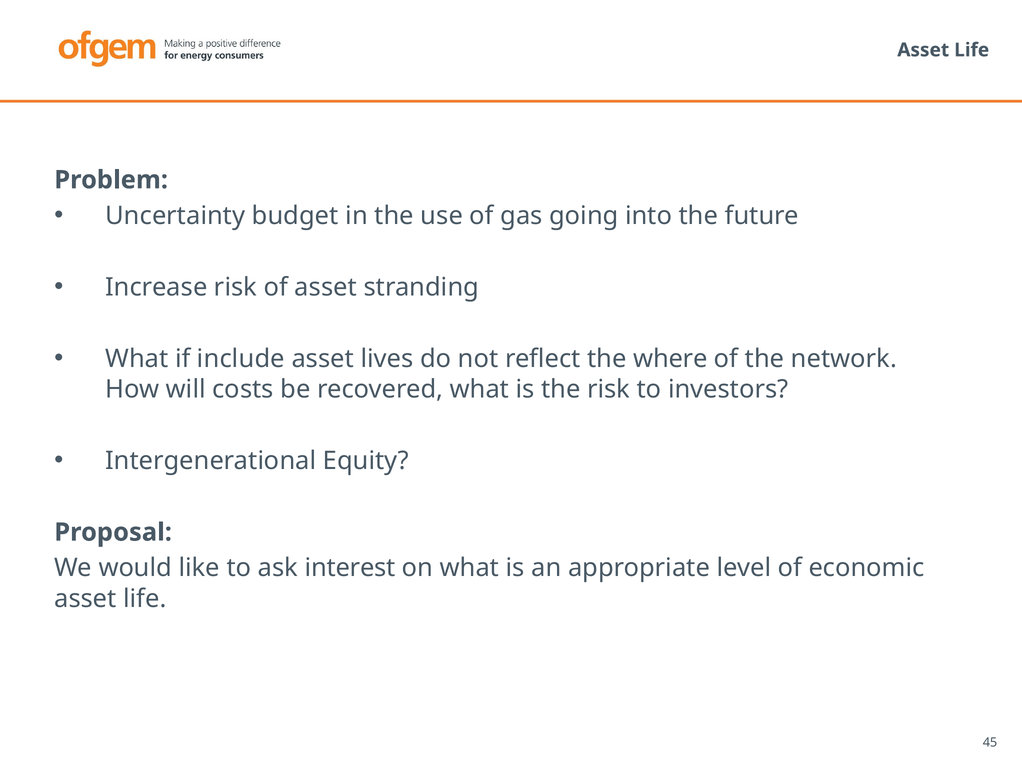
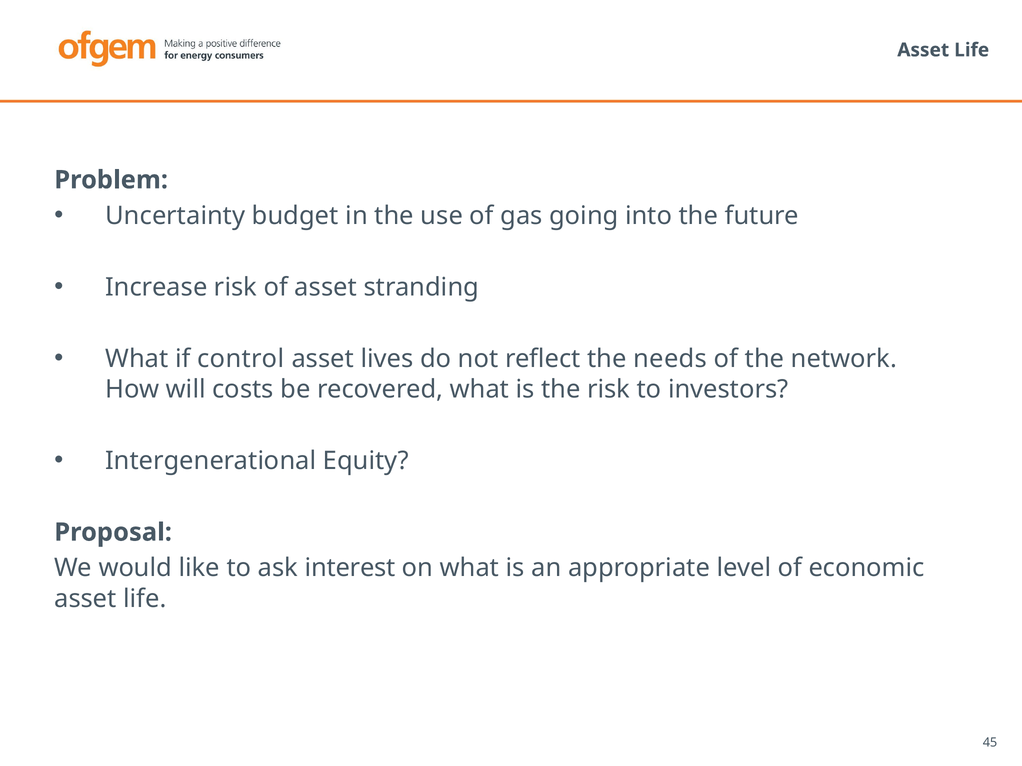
include: include -> control (241, 359)
where: where -> needs (670, 359)
